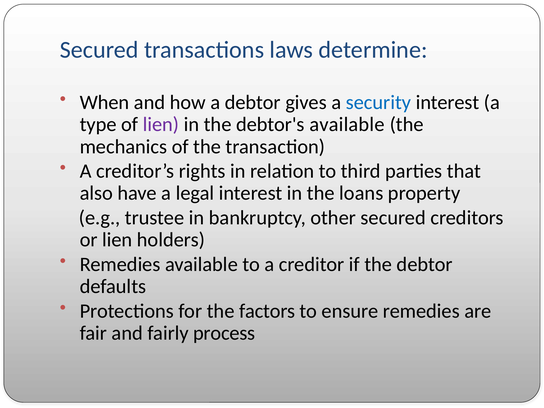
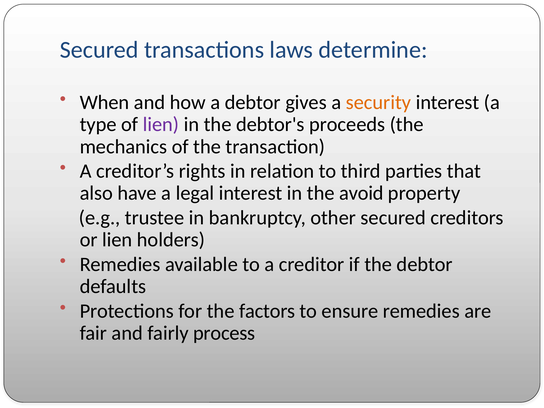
security colour: blue -> orange (378, 102)
debtor's available: available -> proceeds (347, 125)
loans: loans -> avoid (361, 193)
